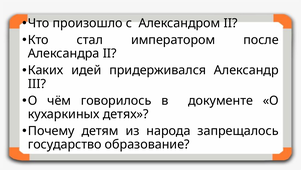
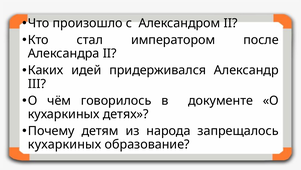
государство: государство -> кухаркиных (65, 144)
